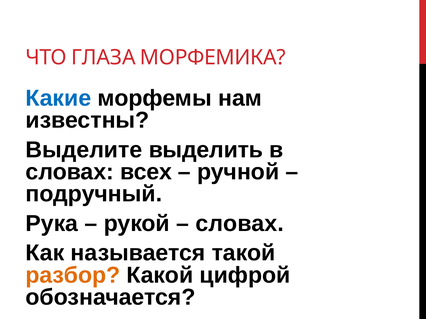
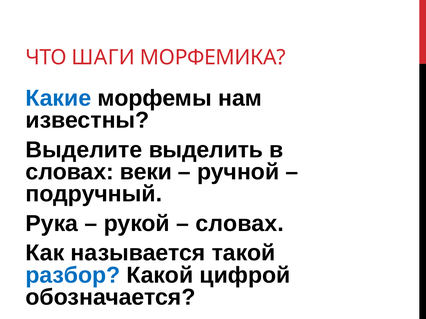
ГЛАЗА: ГЛАЗА -> ШАГИ (103, 58)
всех: всех -> веки (146, 172)
разбор colour: orange -> blue (73, 276)
